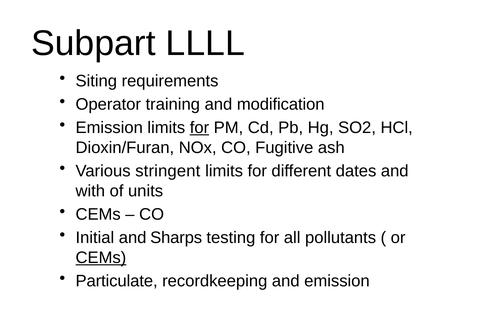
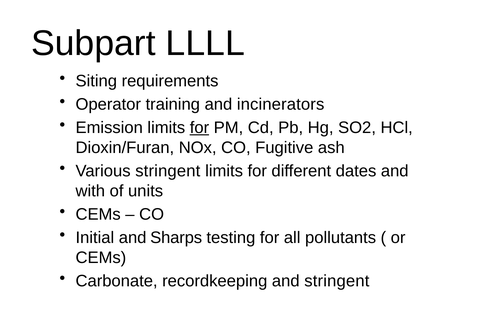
modification: modification -> incinerators (281, 104)
CEMs underline: present -> none (101, 257)
Particulate: Particulate -> Carbonate (117, 281)
and emission: emission -> stringent (337, 281)
